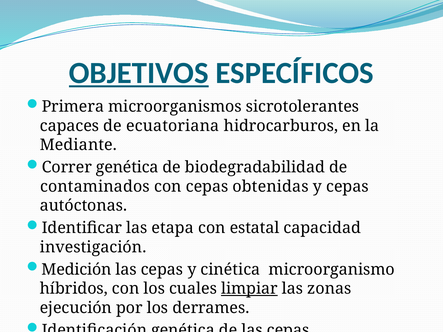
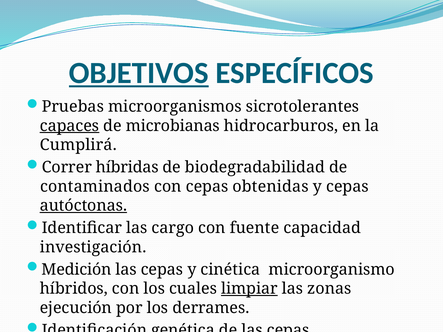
Primera: Primera -> Pruebas (73, 107)
capaces underline: none -> present (69, 126)
ecuatoriana: ecuatoriana -> microbianas (173, 126)
Mediante: Mediante -> Cumplirá (78, 145)
Correr genética: genética -> híbridas (127, 167)
autóctonas underline: none -> present (83, 206)
etapa: etapa -> cargo (173, 228)
estatal: estatal -> fuente (254, 228)
